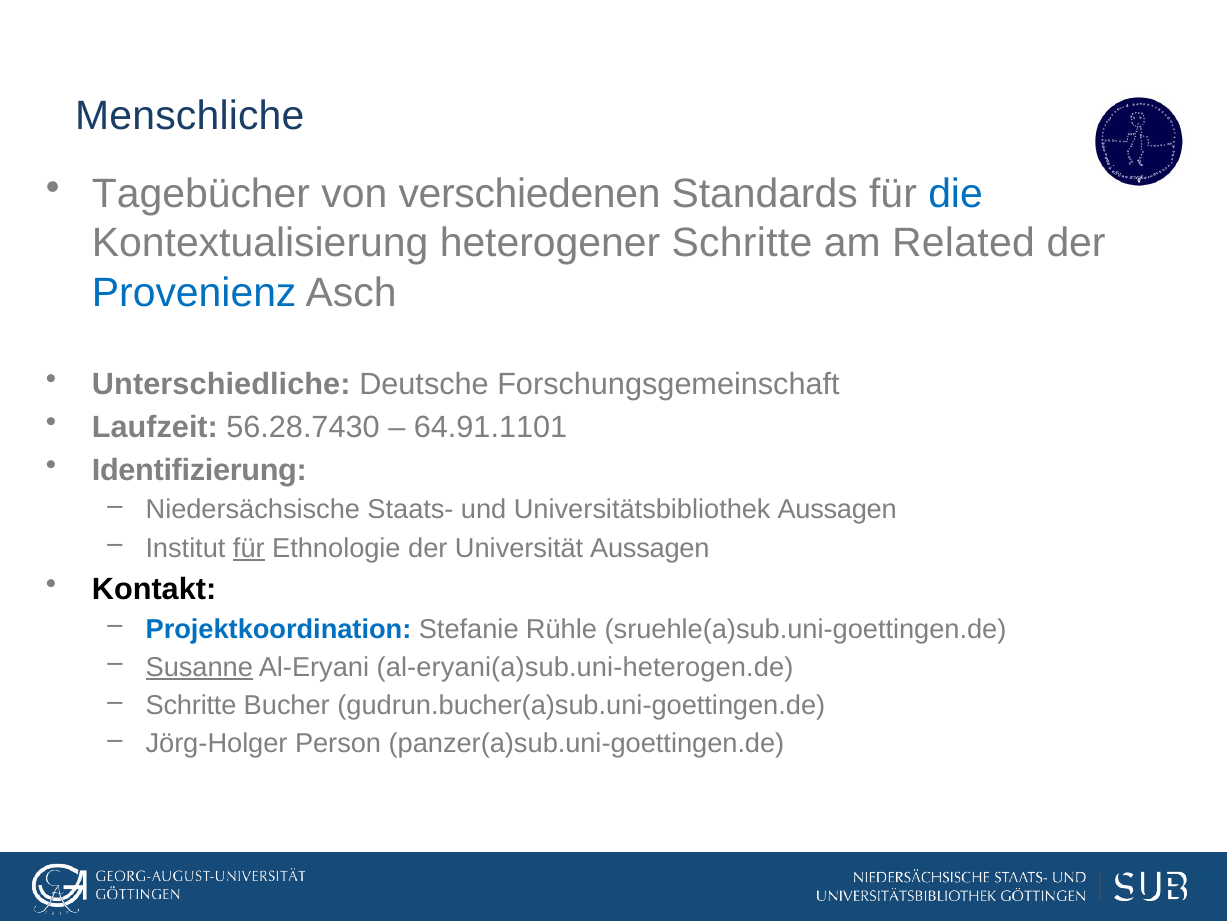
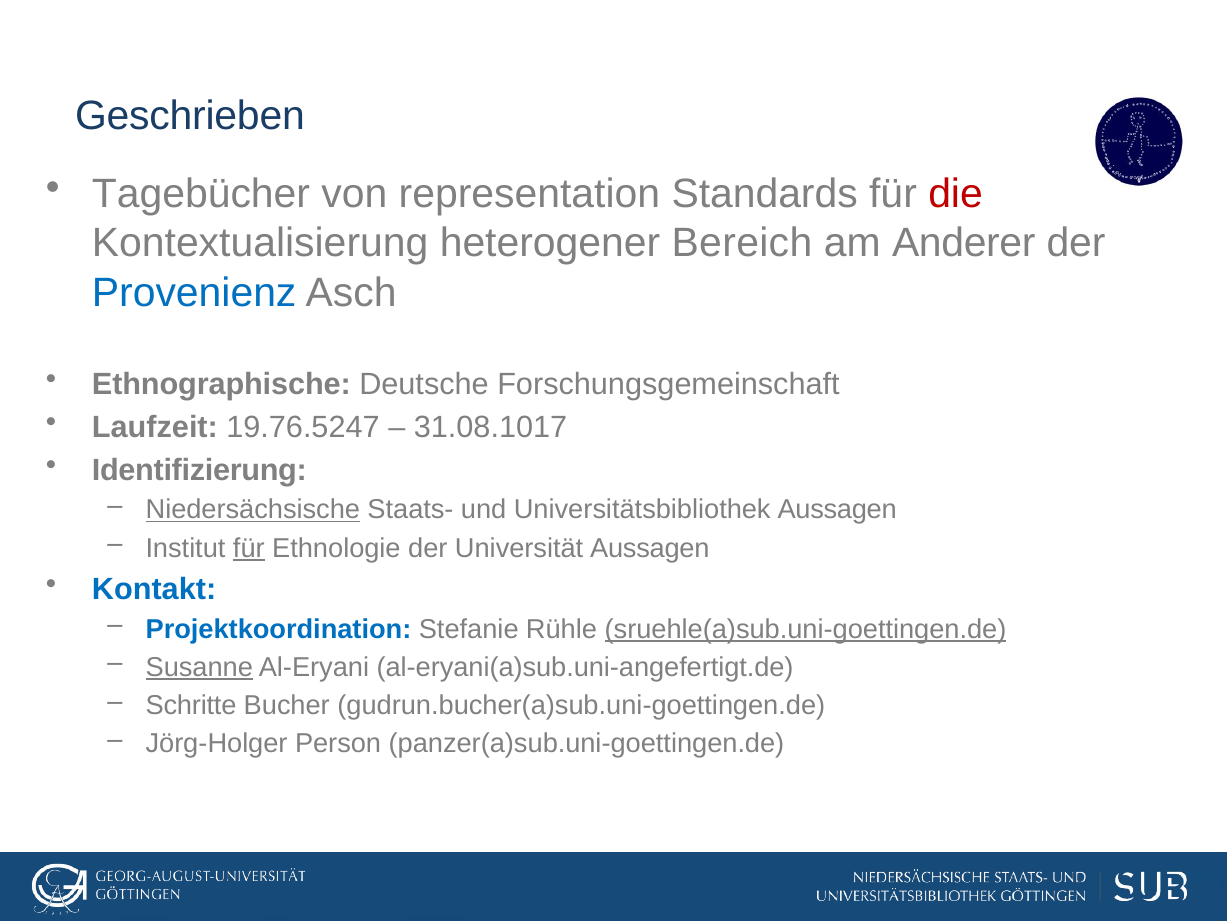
Menschliche: Menschliche -> Geschrieben (190, 115)
verschiedenen: verschiedenen -> representation (529, 194)
die colour: blue -> red (956, 194)
heterogener Schritte: Schritte -> Bereich (742, 243)
Related: Related -> Anderer (964, 243)
Unterschiedliche: Unterschiedliche -> Ethnographische (221, 384)
56.28.7430: 56.28.7430 -> 19.76.5247 (303, 427)
64.91.1101: 64.91.1101 -> 31.08.1017 (491, 427)
Niedersächsische underline: none -> present (253, 509)
Kontakt colour: black -> blue (154, 589)
sruehle(a)sub.uni-goettingen.de underline: none -> present (806, 629)
al-eryani(a)sub.uni-heterogen.de: al-eryani(a)sub.uni-heterogen.de -> al-eryani(a)sub.uni-angefertigt.de (585, 667)
